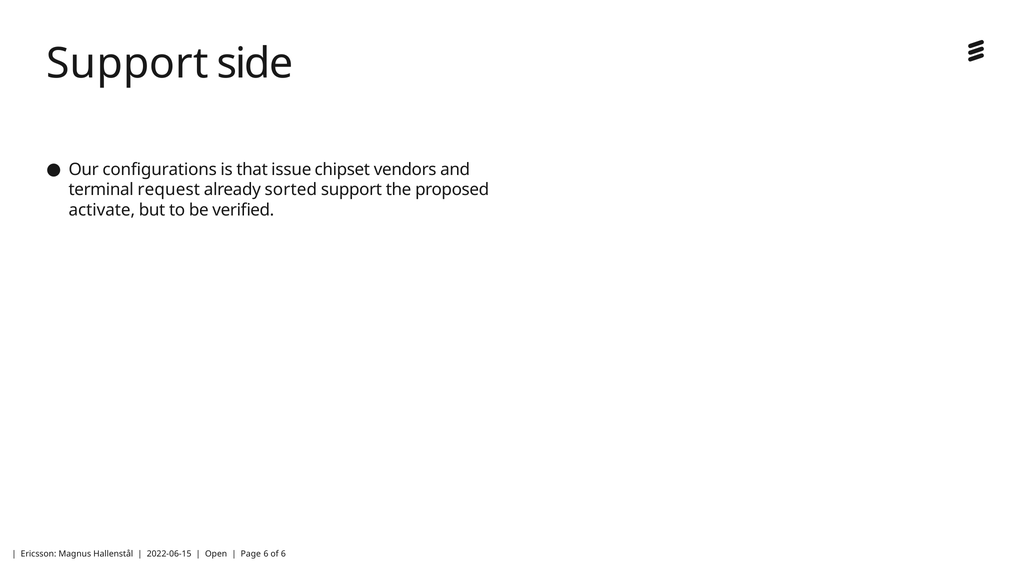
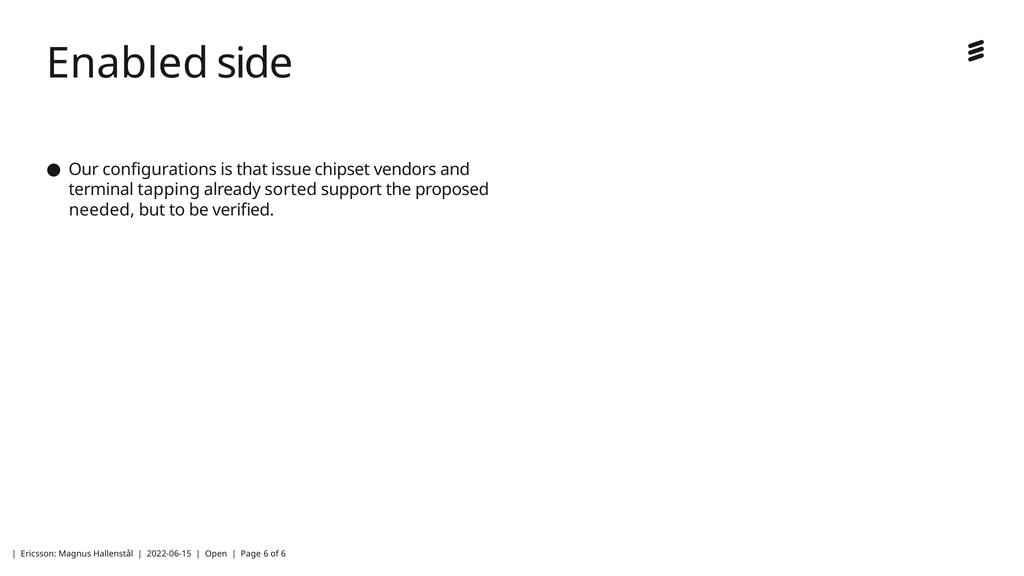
Support: Support -> Enabled (128, 64)
request: request -> tapping (169, 190)
activate: activate -> needed (102, 210)
